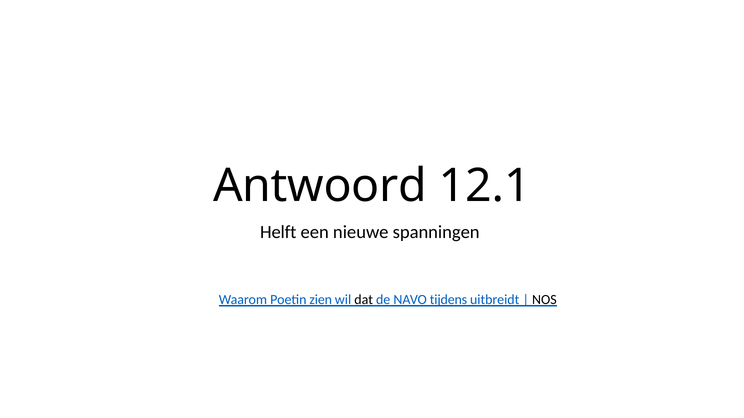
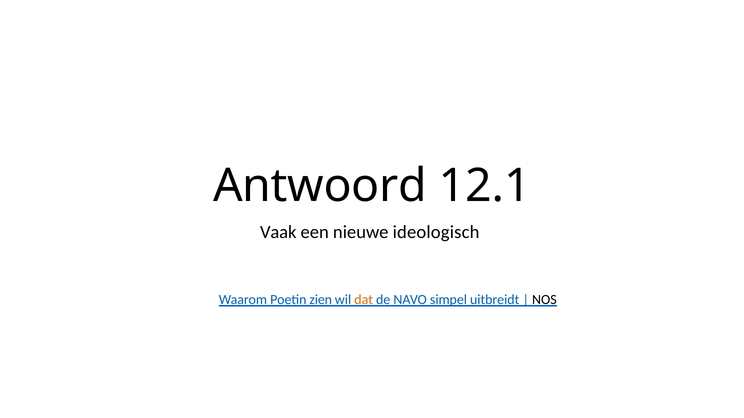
Helft: Helft -> Vaak (278, 233)
spanningen: spanningen -> ideologisch (436, 233)
dat colour: black -> orange (364, 300)
tijdens: tijdens -> simpel (448, 300)
